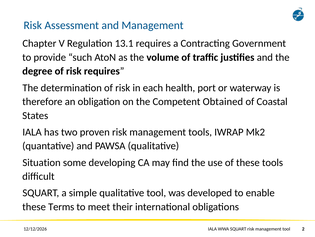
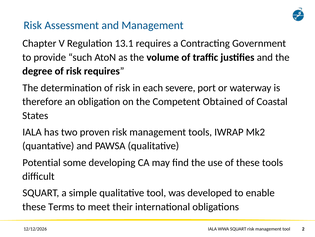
health: health -> severe (180, 87)
Situation: Situation -> Potential (42, 162)
